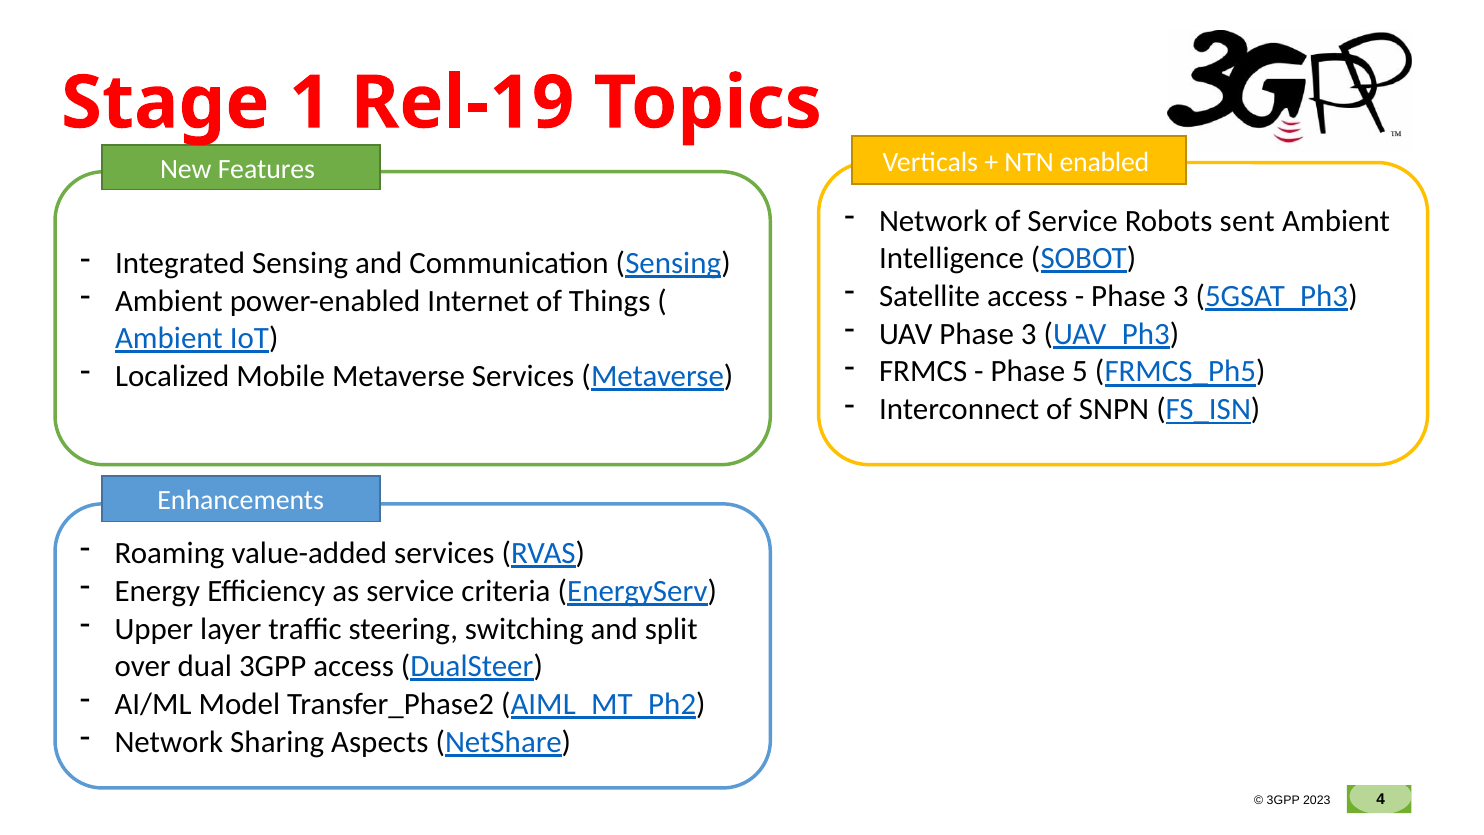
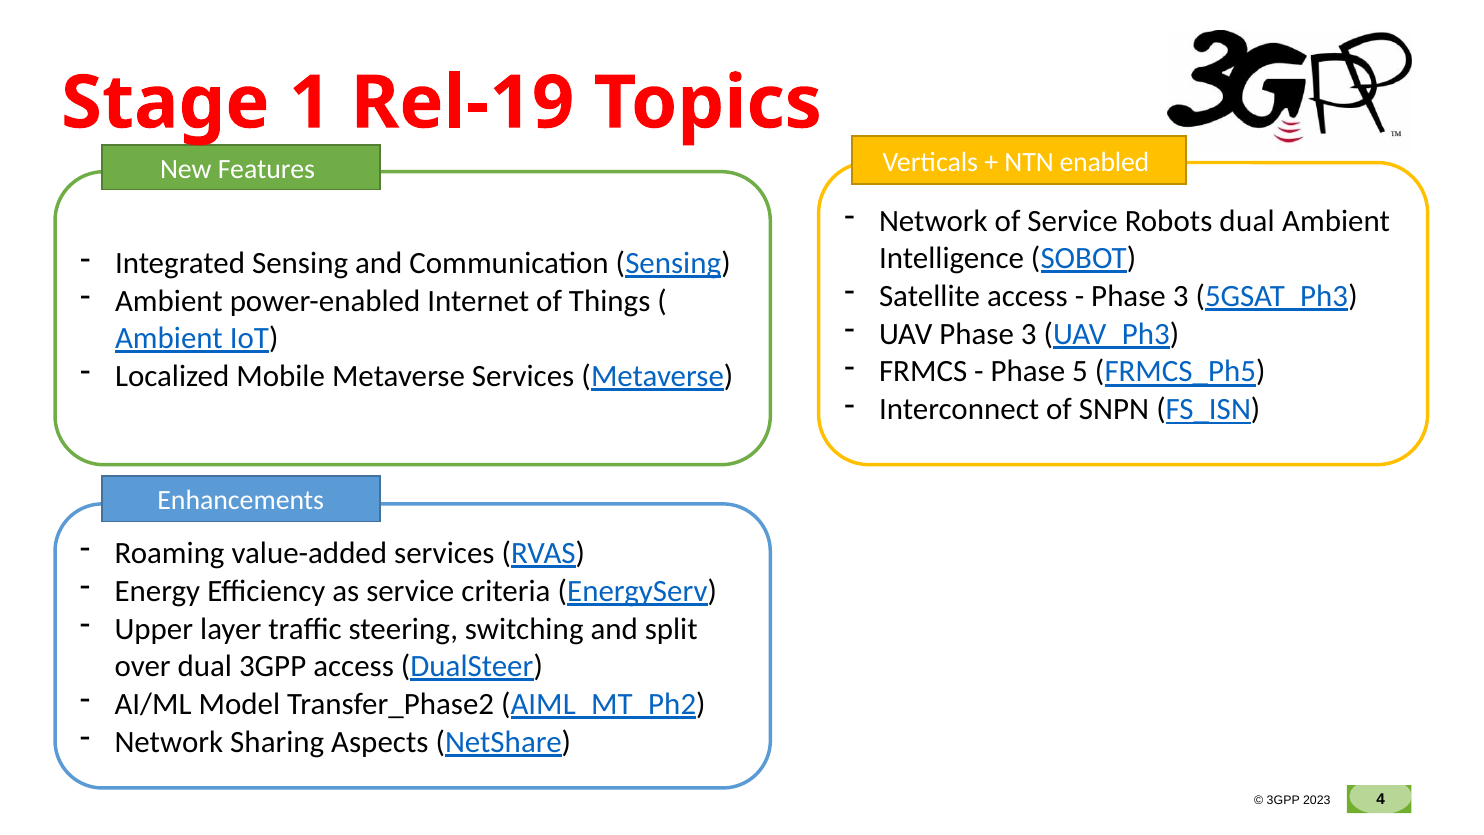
Robots sent: sent -> dual (1247, 221)
